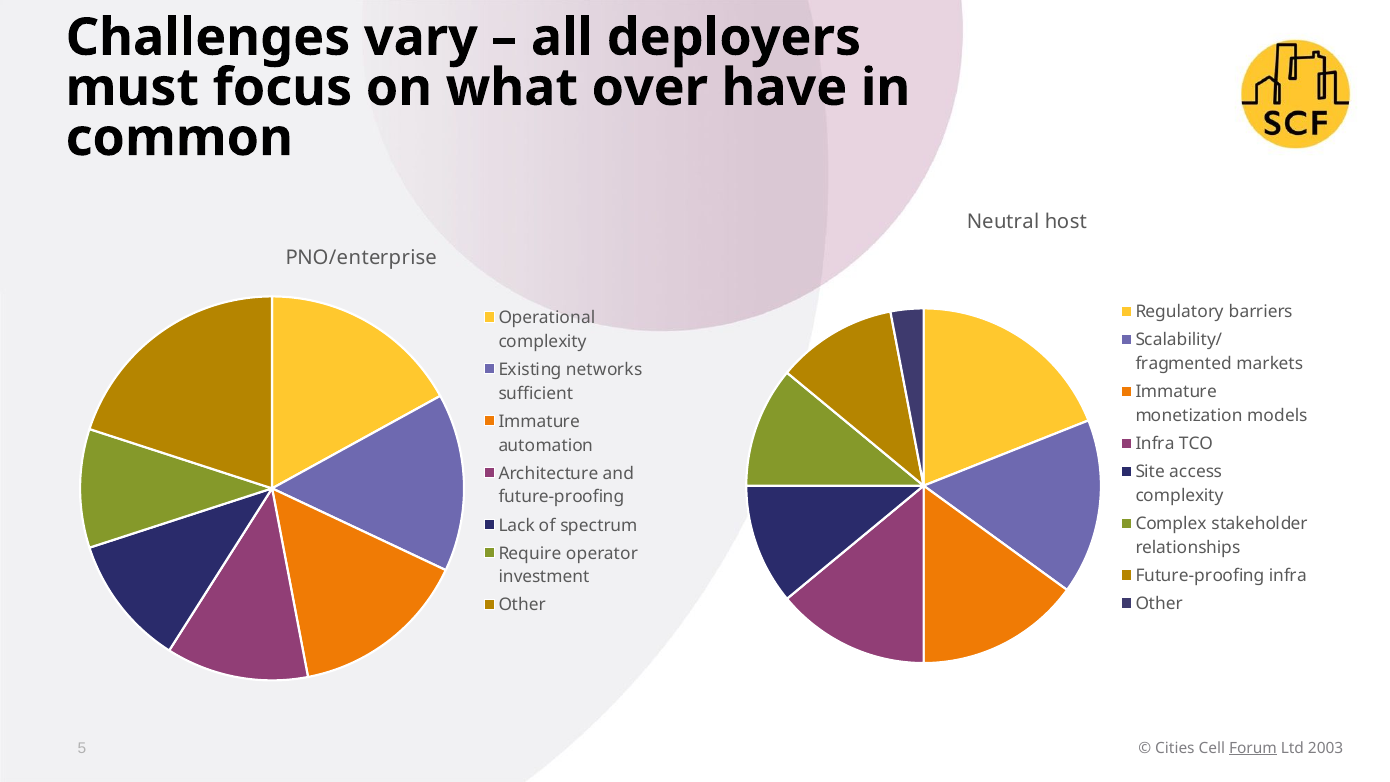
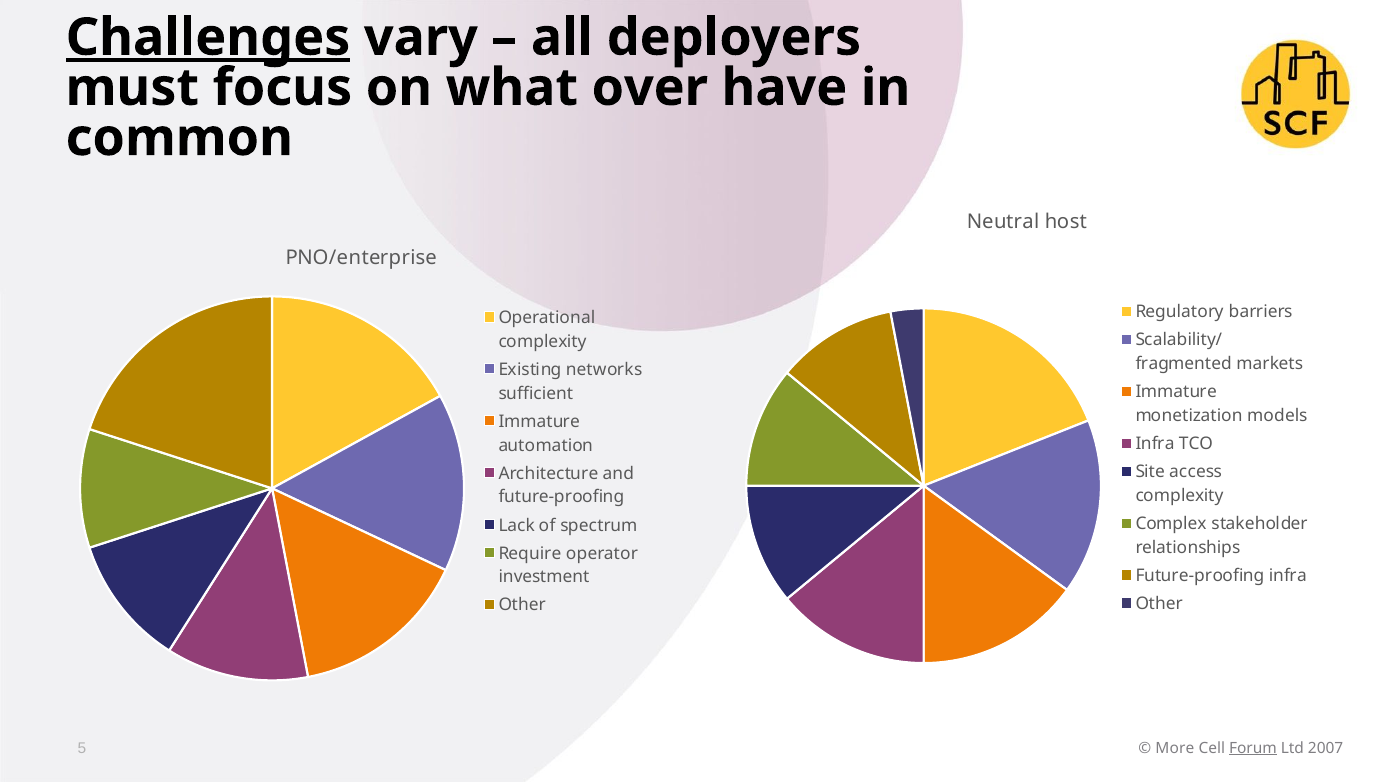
Challenges underline: none -> present (208, 38)
Cities: Cities -> More (1175, 748)
2003: 2003 -> 2007 (1326, 748)
